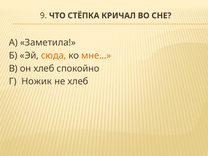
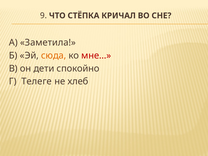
мне… colour: orange -> red (96, 56)
он хлеб: хлеб -> дети (44, 68)
Ножик: Ножик -> Телеге (37, 81)
